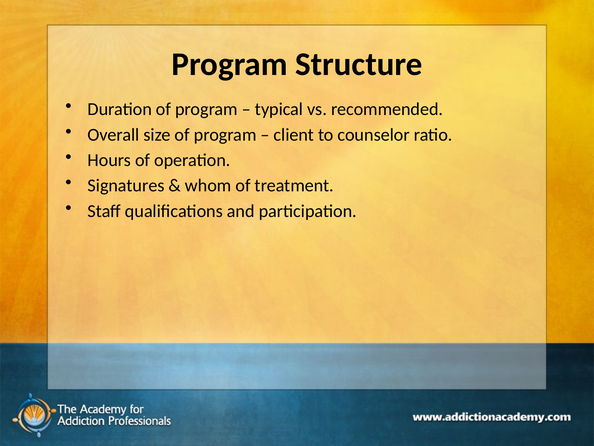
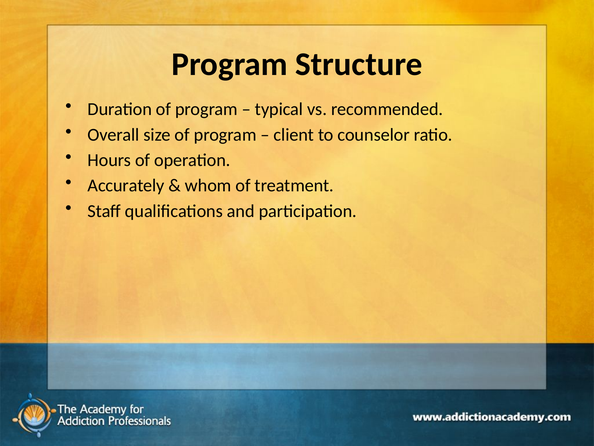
Signatures: Signatures -> Accurately (126, 185)
